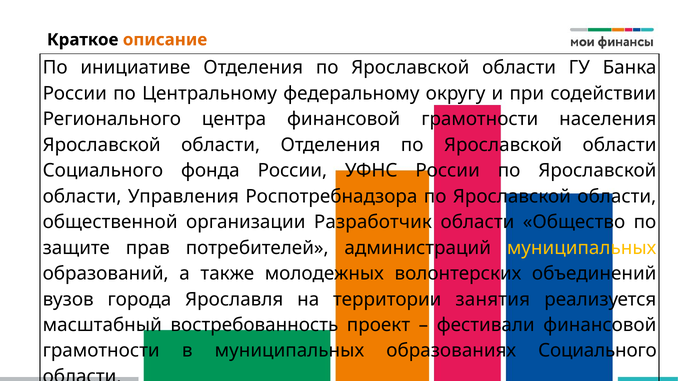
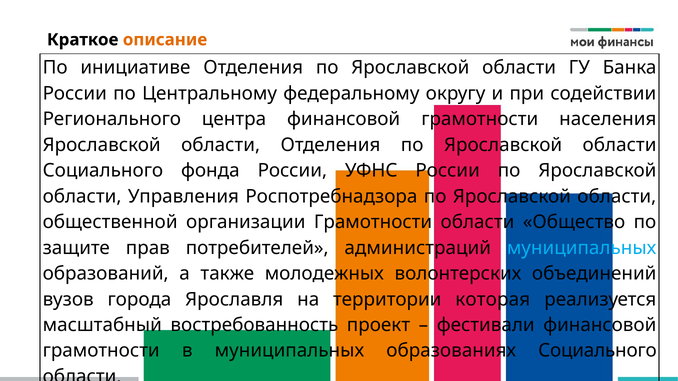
организации Разработчик: Разработчик -> Грамотности (373, 222)
муниципальных colour: yellow -> light blue (582, 248)
занятия: занятия -> которая (493, 300)
